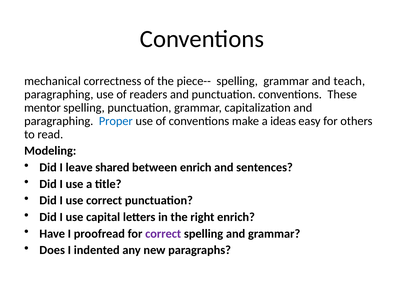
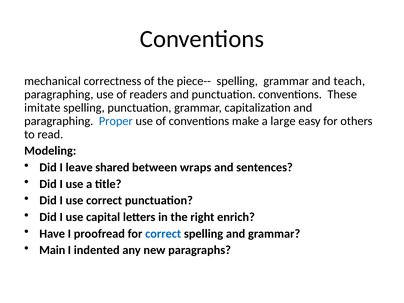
mentor: mentor -> imitate (42, 108)
ideas: ideas -> large (283, 121)
between enrich: enrich -> wraps (196, 167)
correct colour: purple -> blue (163, 234)
Does: Does -> Main (52, 250)
